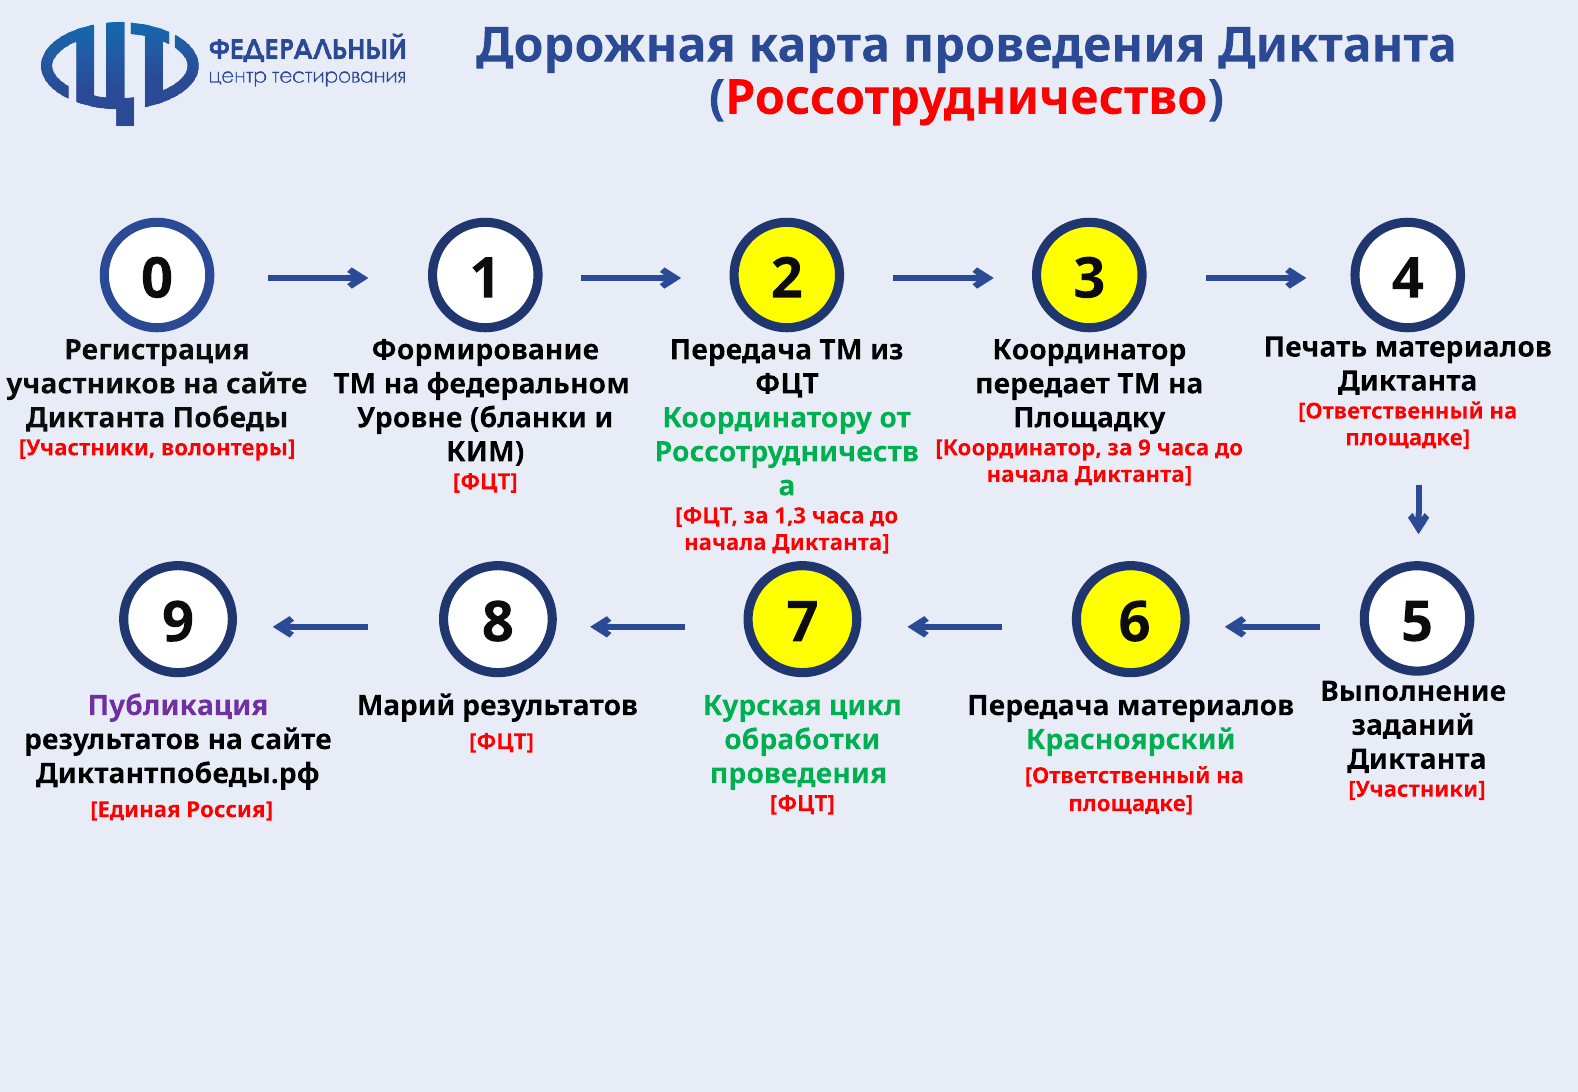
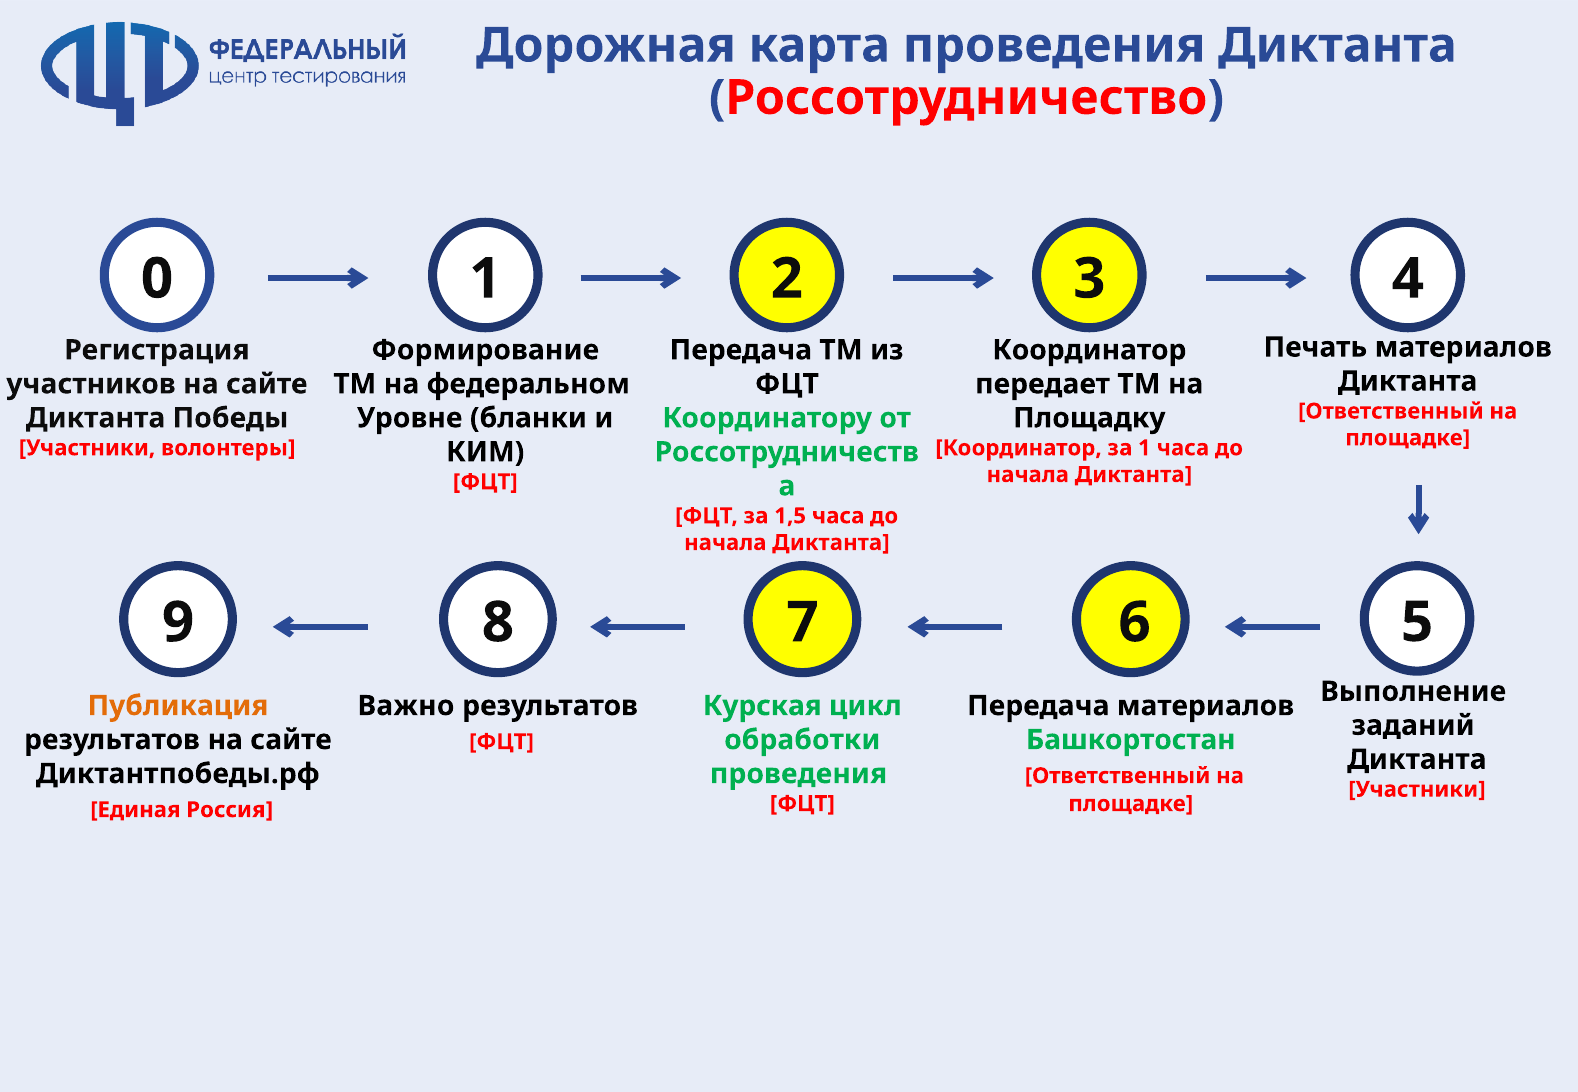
за 9: 9 -> 1 (1144, 448)
1,3: 1,3 -> 1,5 (790, 516)
Публикация colour: purple -> orange (178, 706)
Марий: Марий -> Важно (406, 706)
Красноярский: Красноярский -> Башкортостан (1131, 740)
